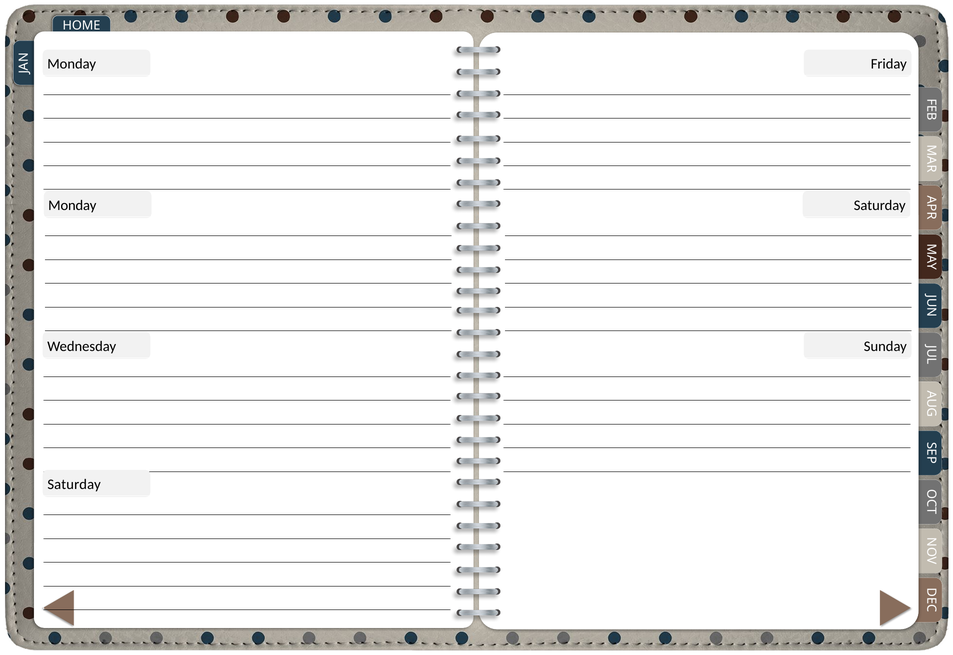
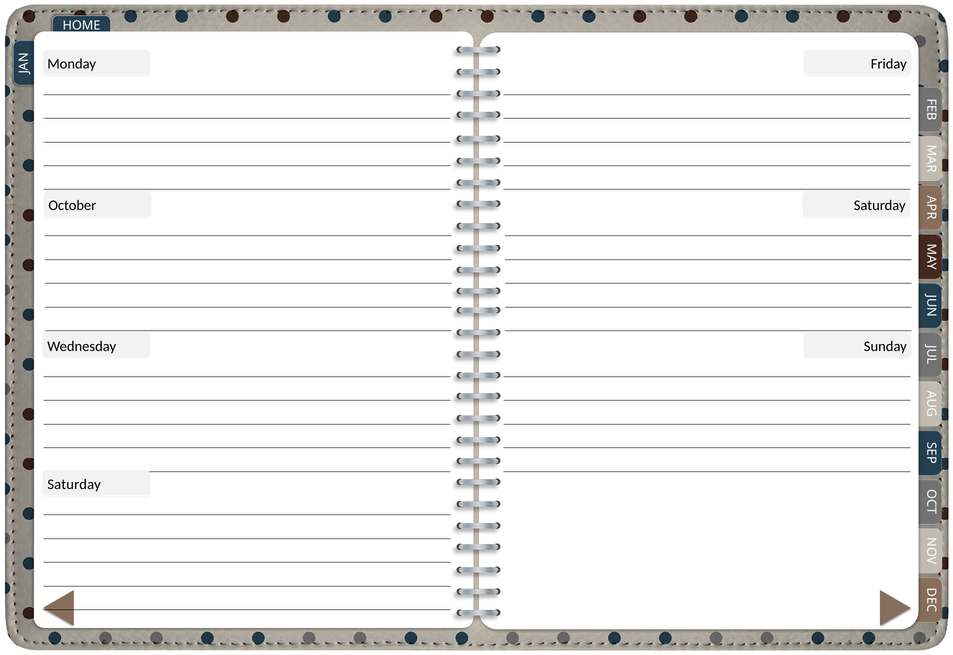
Monday: Monday -> October (72, 206)
